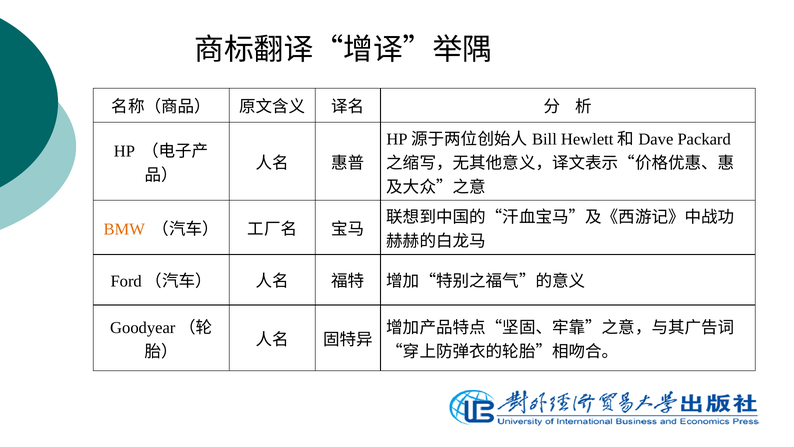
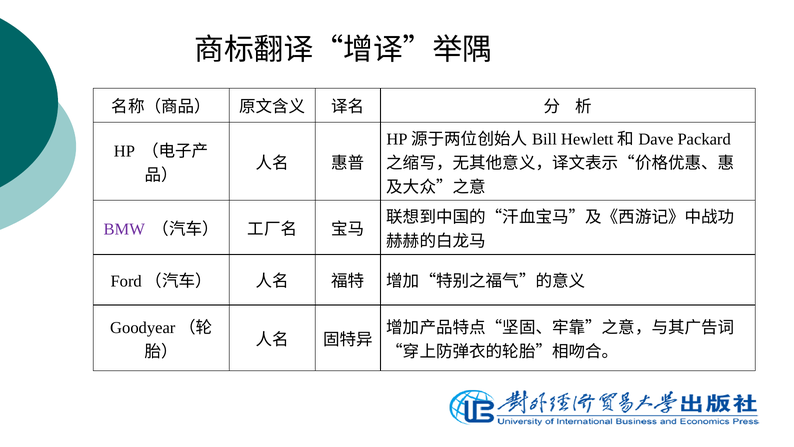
BMW colour: orange -> purple (124, 229)
